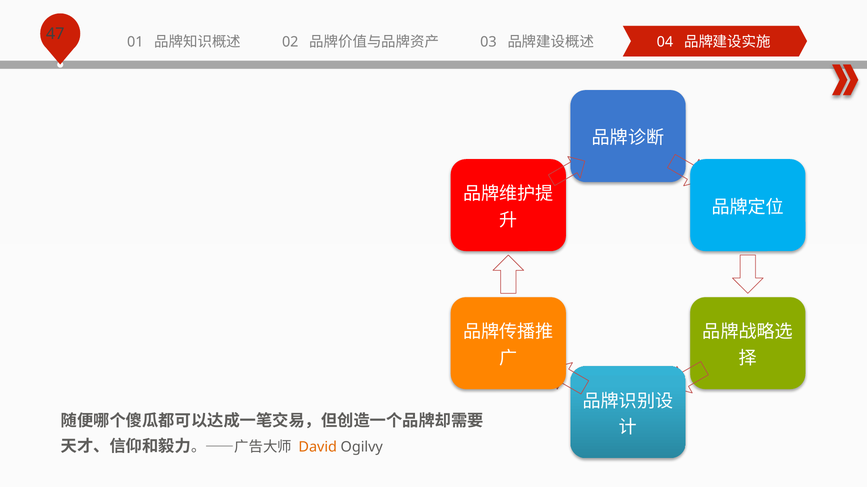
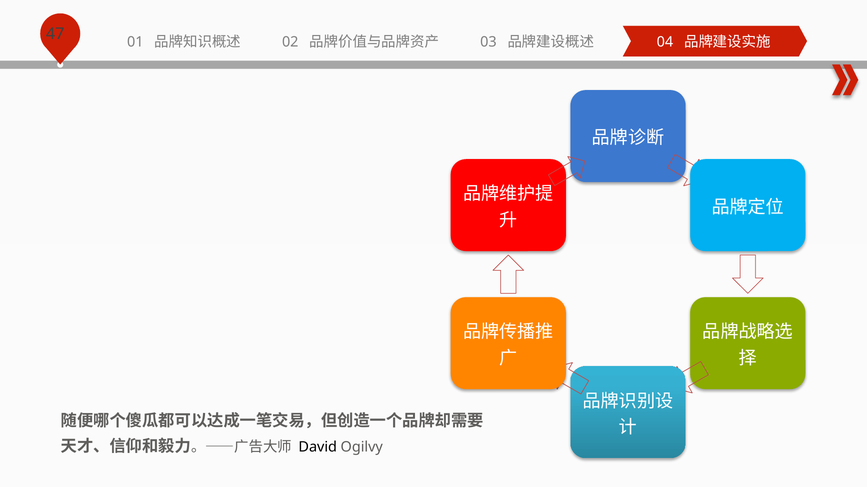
David colour: orange -> black (318, 448)
